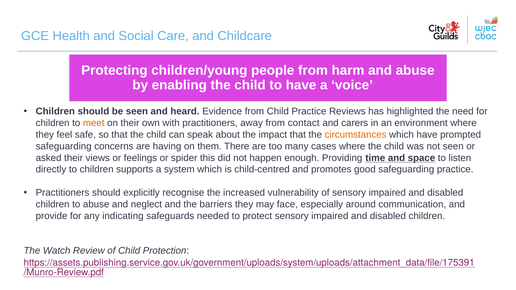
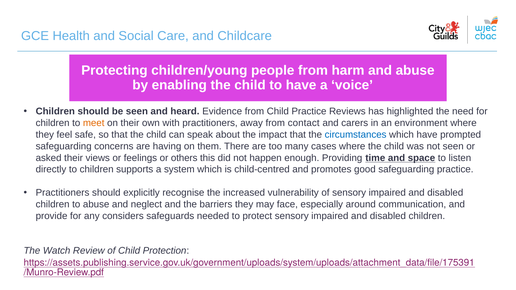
circumstances colour: orange -> blue (356, 135)
spider: spider -> others (184, 158)
indicating: indicating -> considers (123, 216)
